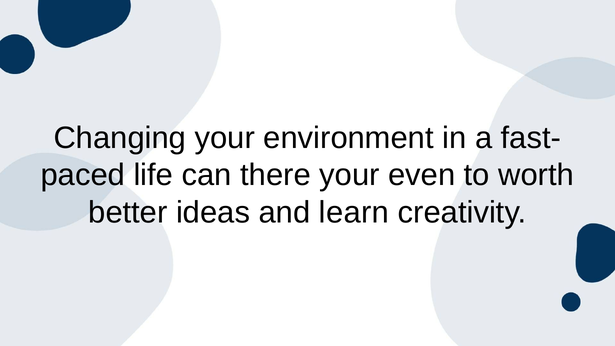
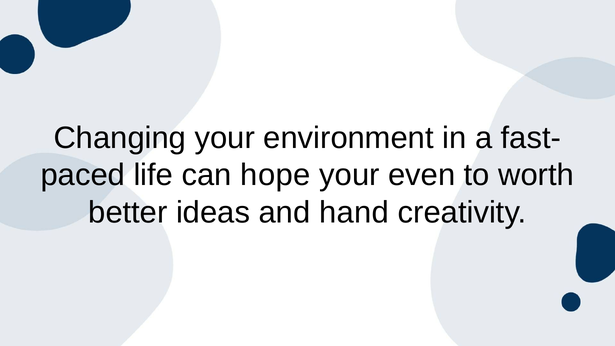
there: there -> hope (275, 175)
learn: learn -> hand (354, 212)
